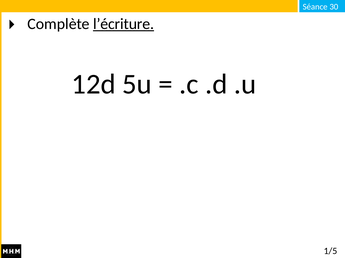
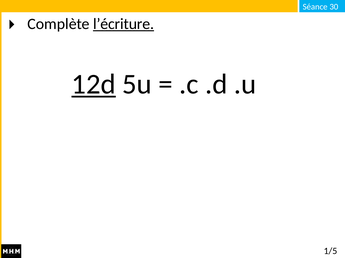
12d underline: none -> present (94, 84)
